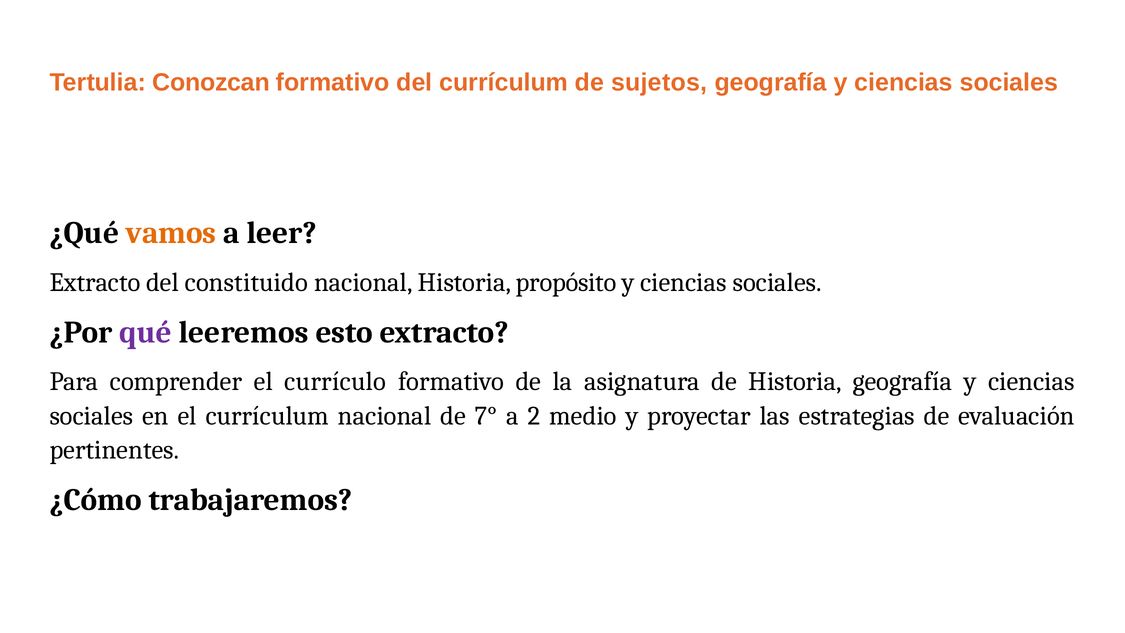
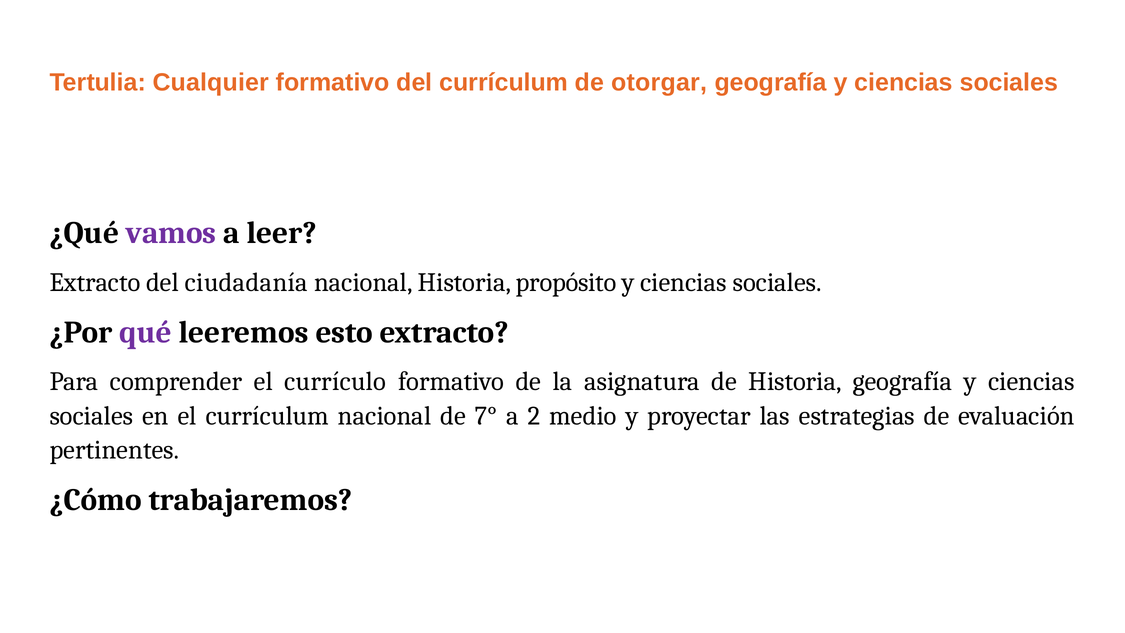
Conozcan: Conozcan -> Cualquier (211, 83)
sujetos: sujetos -> otorgar (659, 83)
vamos colour: orange -> purple (171, 233)
constituido: constituido -> ciudadanía (246, 282)
